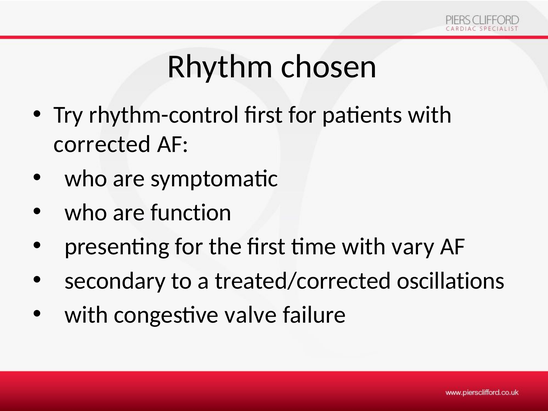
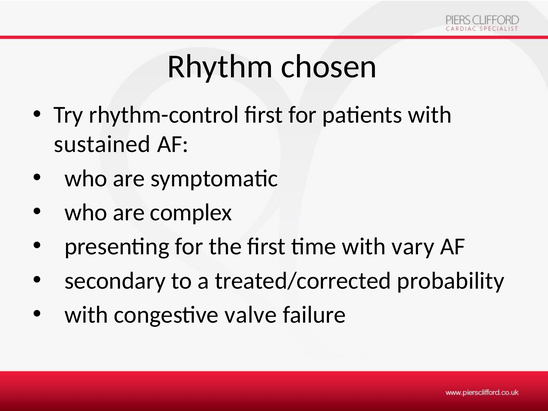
corrected: corrected -> sustained (102, 144)
function: function -> complex (191, 212)
oscillations: oscillations -> probability (451, 281)
